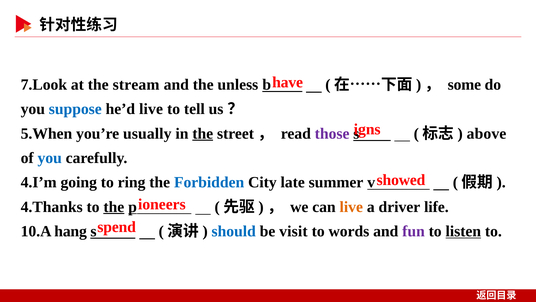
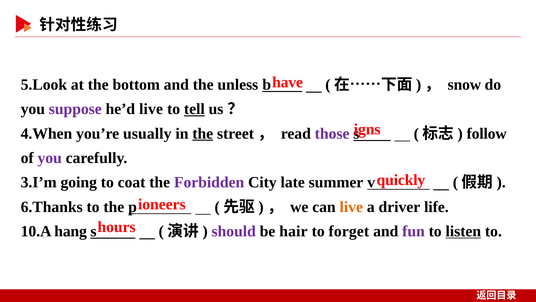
7.Look: 7.Look -> 5.Look (44, 85)
stream: stream -> bottom (136, 85)
some: some -> snow (464, 85)
suppose colour: blue -> purple (75, 109)
tell underline: none -> present (194, 109)
5.When: 5.When -> 4.When (46, 133)
above: above -> follow (487, 133)
you colour: blue -> purple (50, 158)
showed: showed -> quickly (401, 180)
4.I’m: 4.I’m -> 3.I’m (39, 182)
ring: ring -> coat (132, 182)
Forbidden colour: blue -> purple (209, 182)
4.Thanks: 4.Thanks -> 6.Thanks (52, 206)
the underline: present -> none (114, 206)
spend: spend -> hours (117, 227)
should colour: blue -> purple (234, 231)
visit: visit -> hair (293, 231)
words: words -> forget (349, 231)
